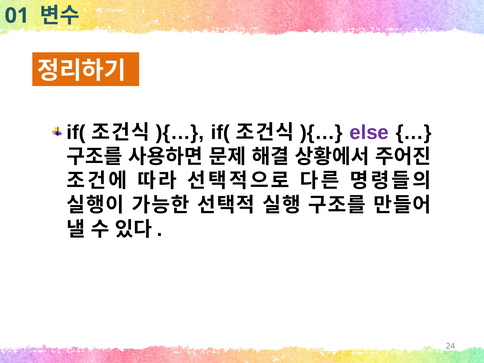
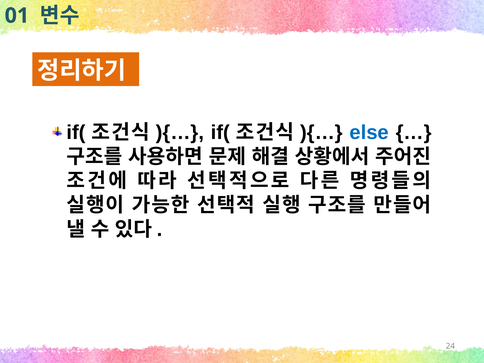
else colour: purple -> blue (369, 133)
